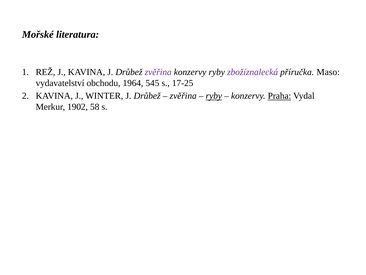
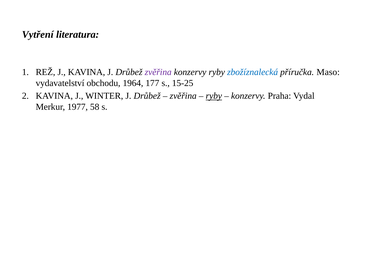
Mořské: Mořské -> Vytření (38, 35)
zbožíznalecká colour: purple -> blue (253, 72)
545: 545 -> 177 (152, 83)
17-25: 17-25 -> 15-25 (183, 83)
Praha underline: present -> none (279, 96)
1902: 1902 -> 1977 (78, 107)
